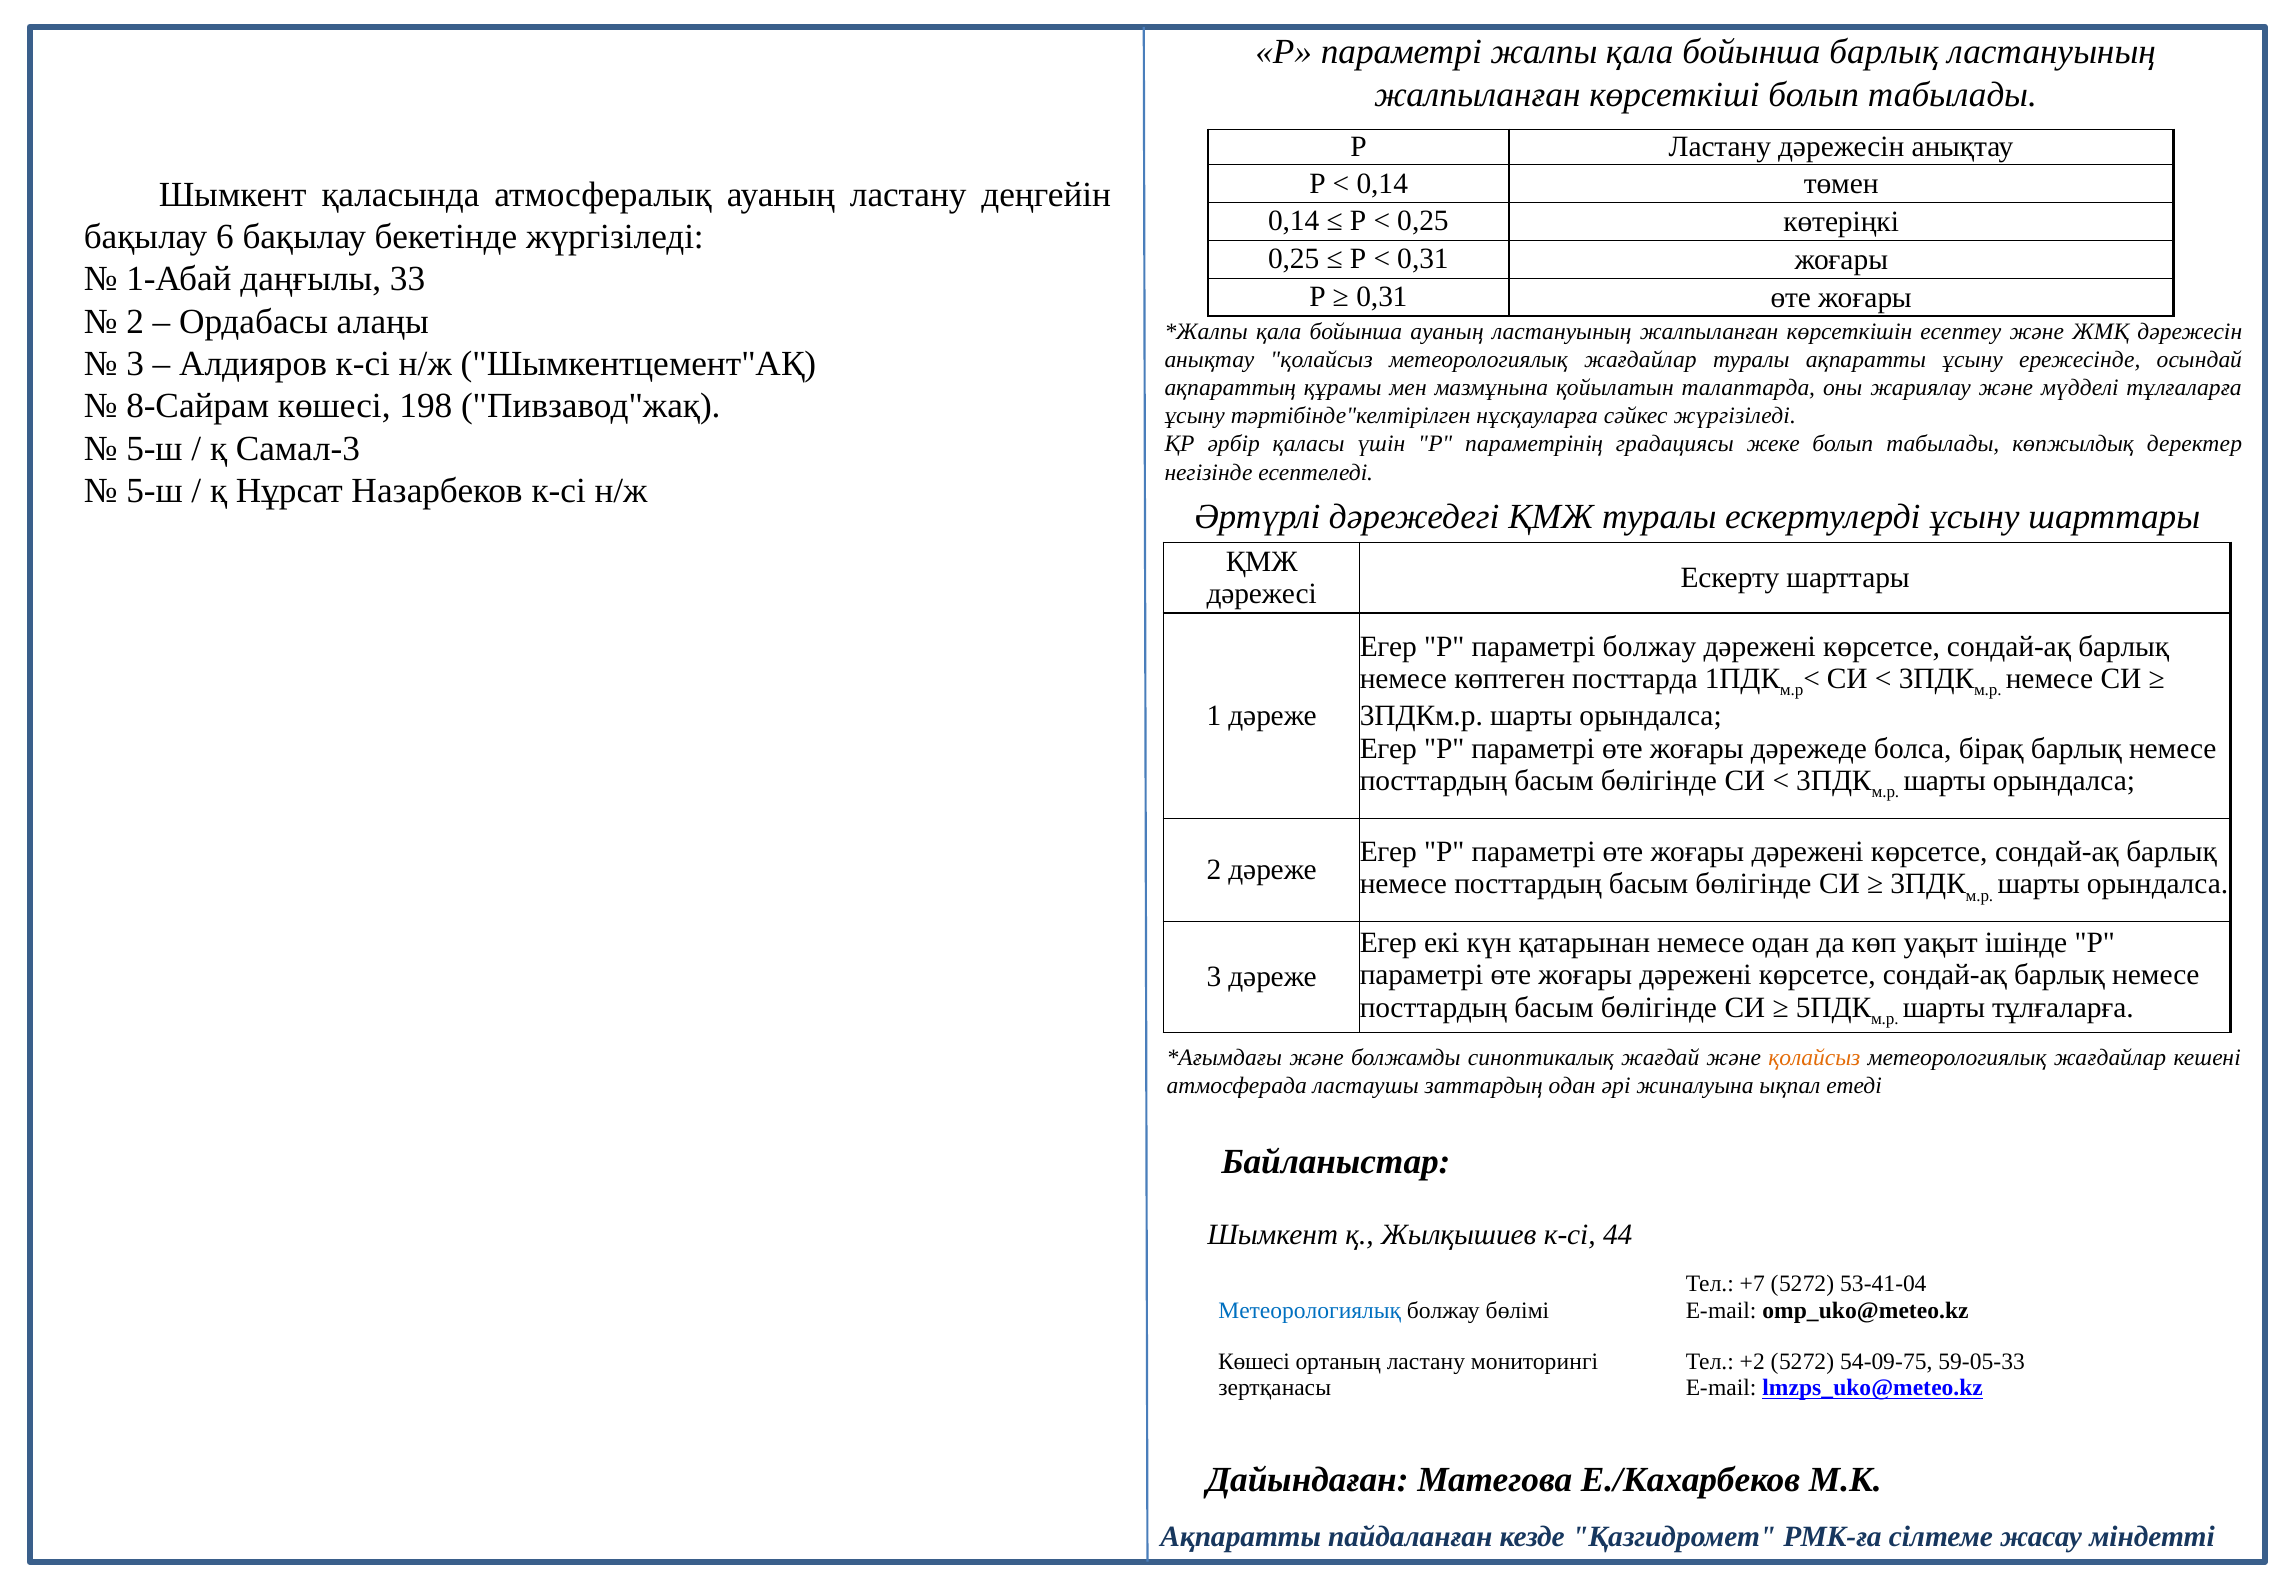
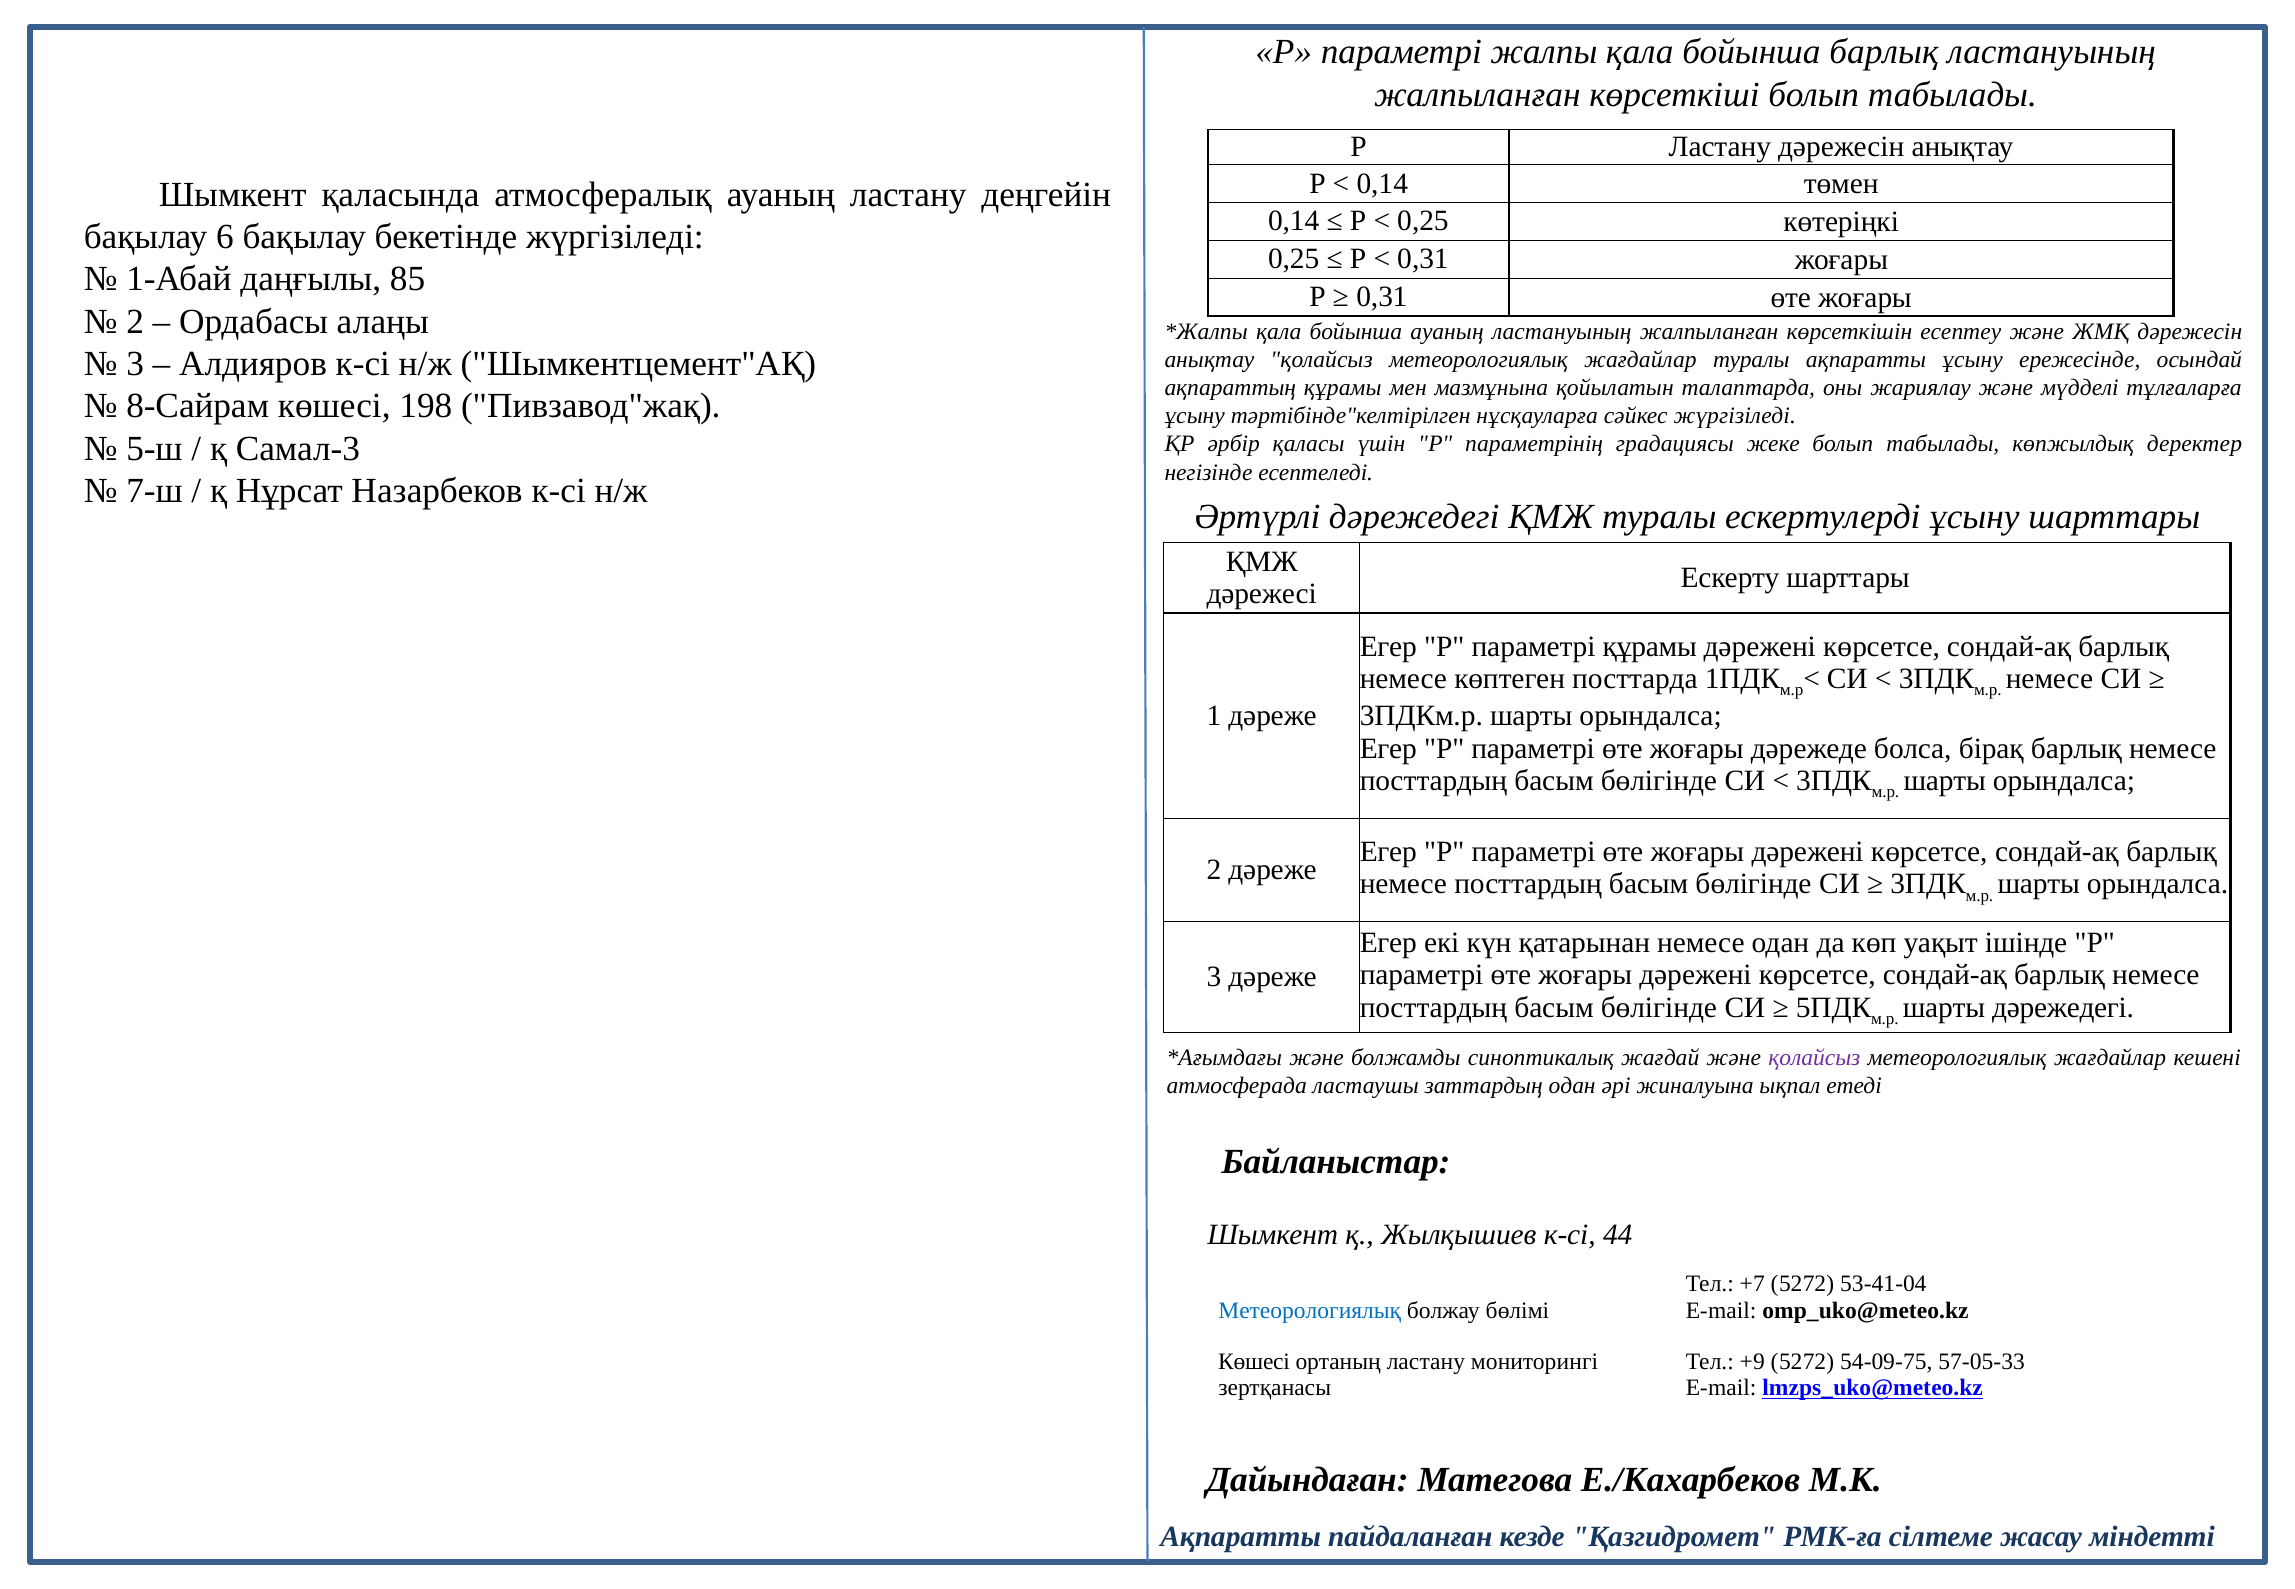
33: 33 -> 85 (408, 279)
5-ш: 5-ш -> 7-ш (154, 491)
параметрі болжау: болжау -> құрамы (1650, 646)
шарты тұлғаларға: тұлғаларға -> дәрежедегі (2063, 1007)
қолайсыз colour: orange -> purple (1814, 1057)
+2: +2 -> +9 (1752, 1362)
59-05-33: 59-05-33 -> 57-05-33 (1982, 1362)
